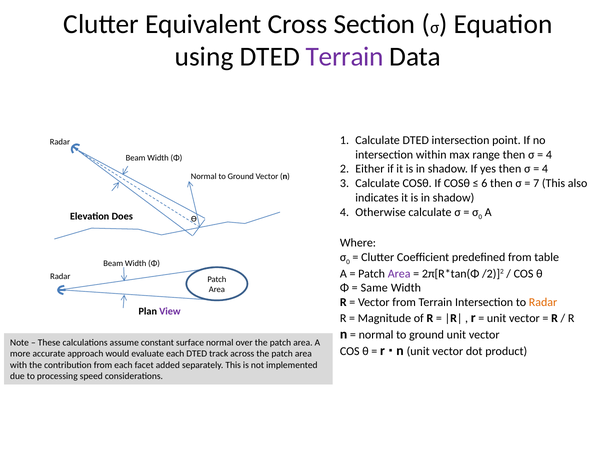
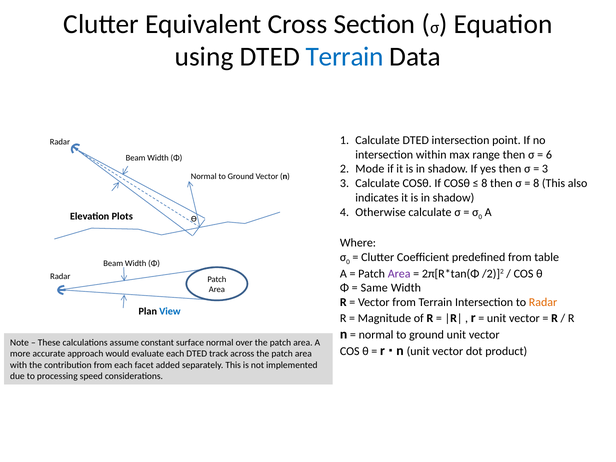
Terrain colour: purple -> blue (345, 57)
4: 4 -> 6 (549, 155)
Either: Either -> Mode (370, 169)
4: 4 -> 3 (545, 169)
6: 6 -> 8 (484, 183)
7: 7 -> 8 (536, 183)
Does: Does -> Plots (122, 217)
View colour: purple -> blue (170, 311)
